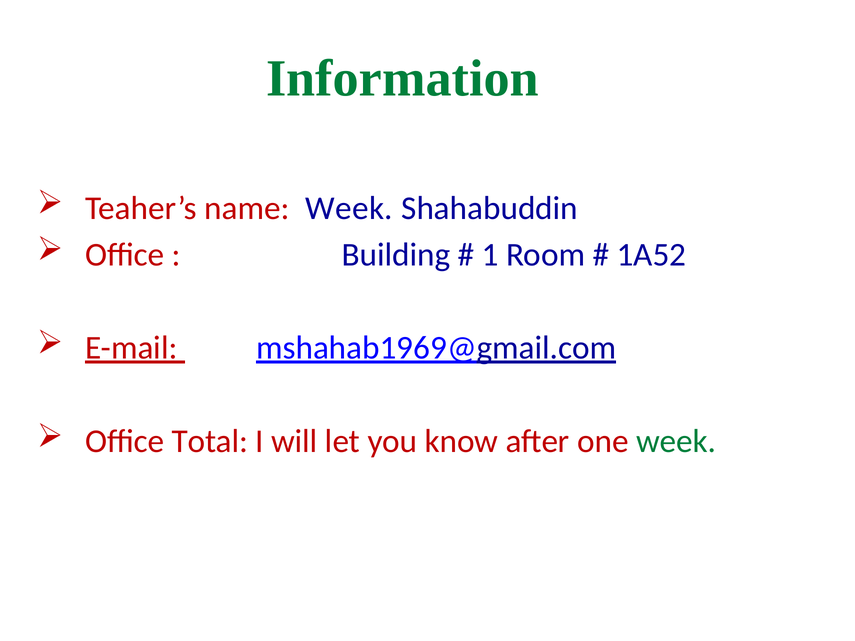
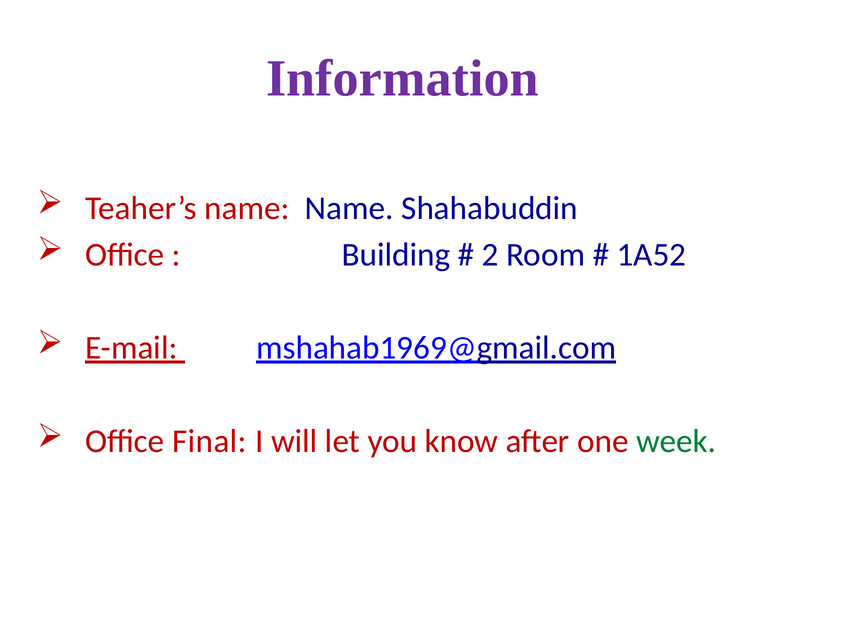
Information colour: green -> purple (402, 78)
name Week: Week -> Name (349, 208)
1: 1 -> 2 (490, 255)
Total: Total -> Final (210, 442)
